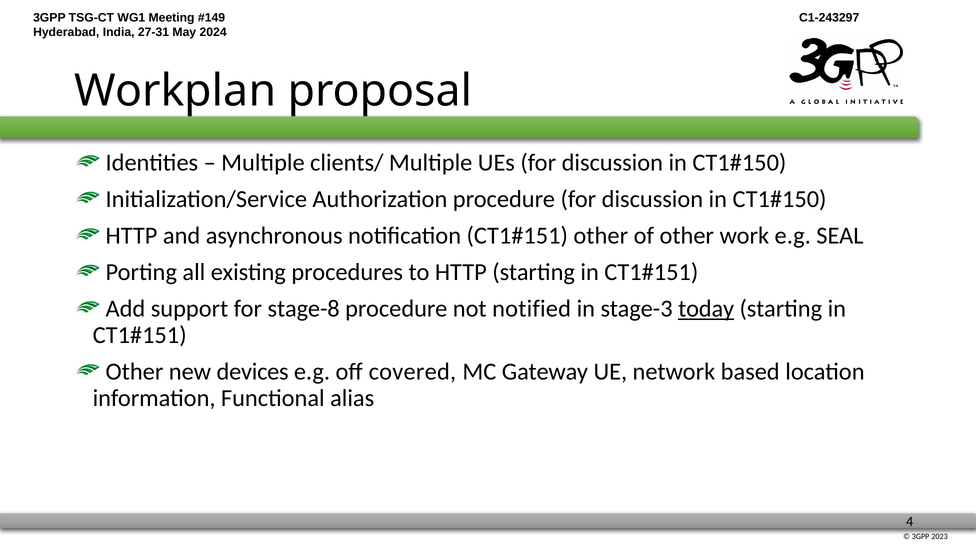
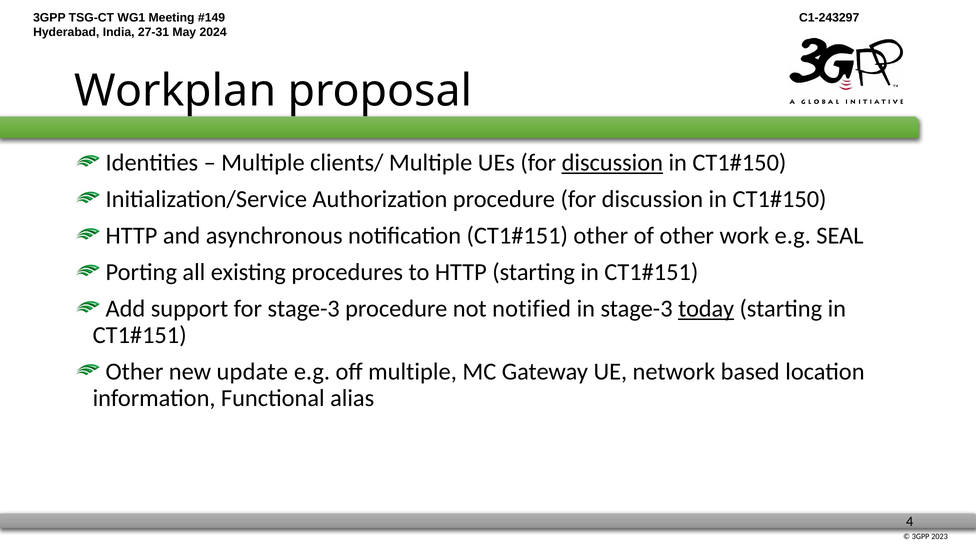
discussion underline: none -> present (612, 163)
for stage-8: stage-8 -> stage-3 (304, 309)
devices: devices -> update (252, 372)
off covered: covered -> multiple (412, 372)
